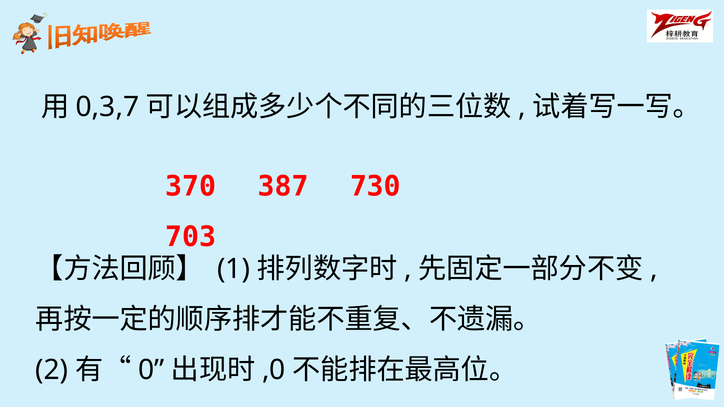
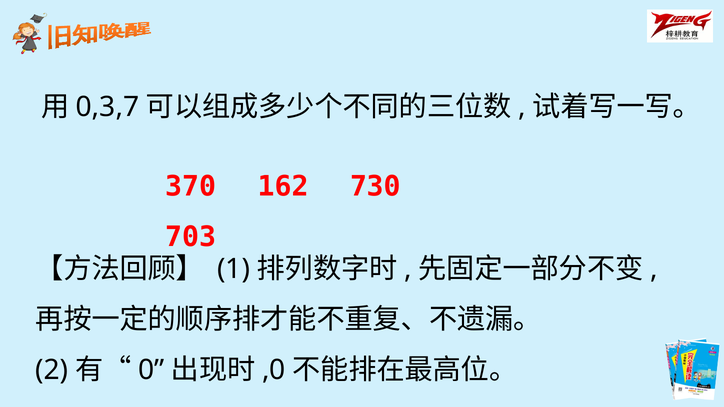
387: 387 -> 162 (283, 186)
